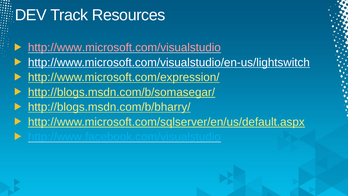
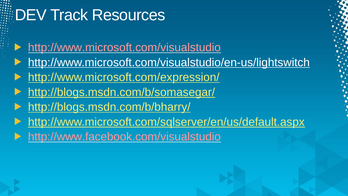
http://www.facebook.com/visualstudio colour: light blue -> pink (124, 137)
